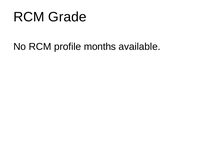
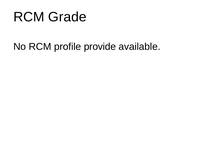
months: months -> provide (100, 47)
